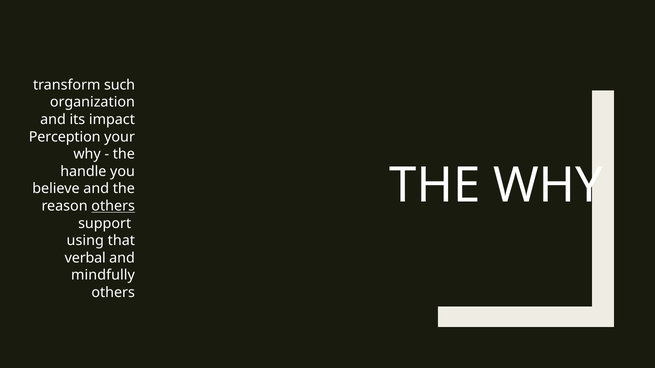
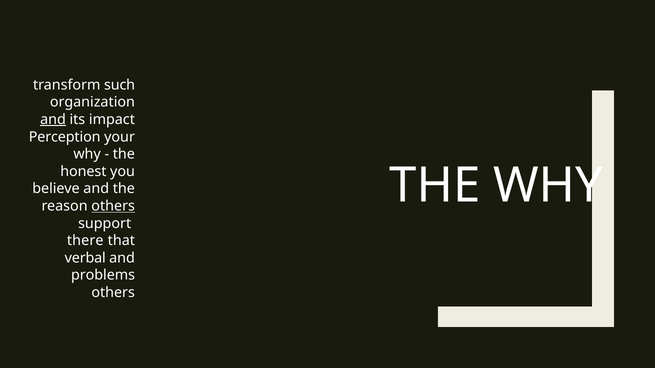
and underline: none -> present (53, 120)
handle: handle -> honest (83, 172)
using: using -> there (85, 241)
mindfully: mindfully -> problems (103, 276)
